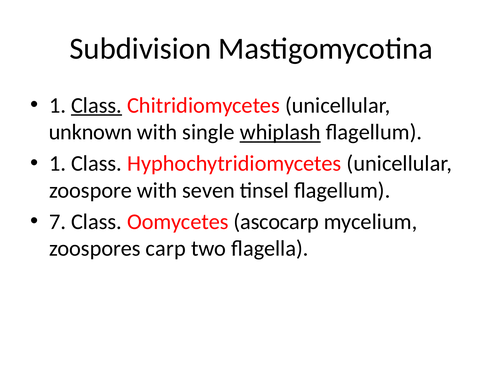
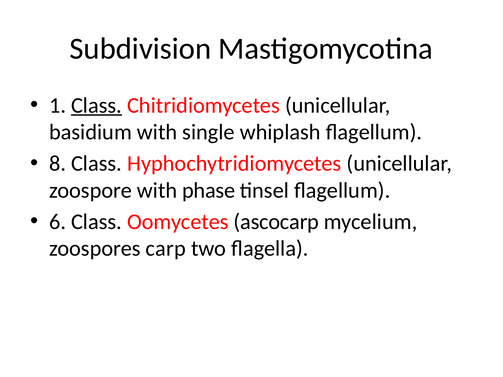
unknown: unknown -> basidium (90, 132)
whiplash underline: present -> none (280, 132)
1: 1 -> 8 (58, 164)
seven: seven -> phase (209, 190)
7: 7 -> 6 (58, 222)
